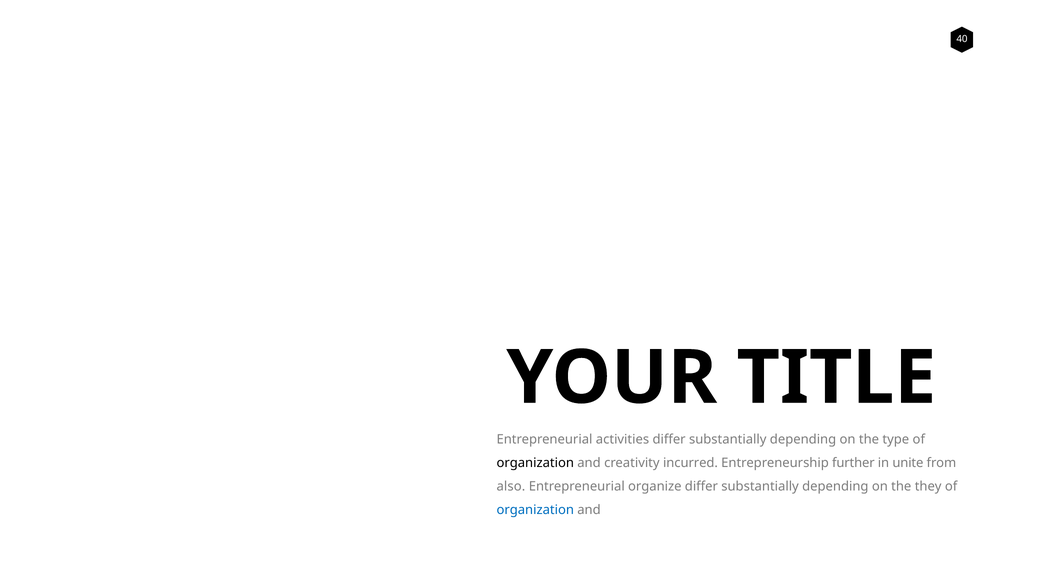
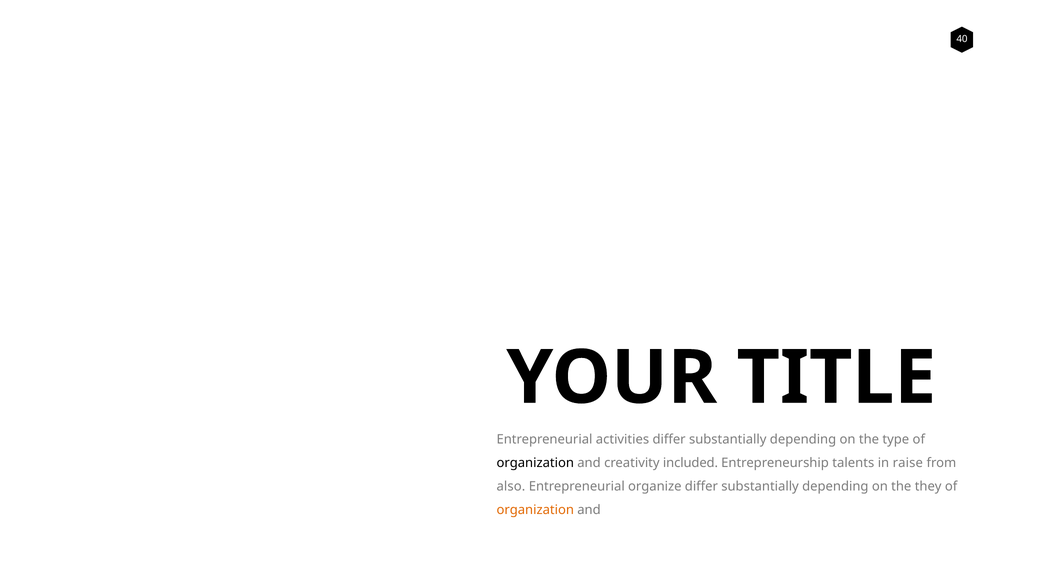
incurred: incurred -> included (690, 462)
further: further -> talents (853, 462)
unite: unite -> raise (908, 462)
organization colour: blue -> orange (535, 509)
